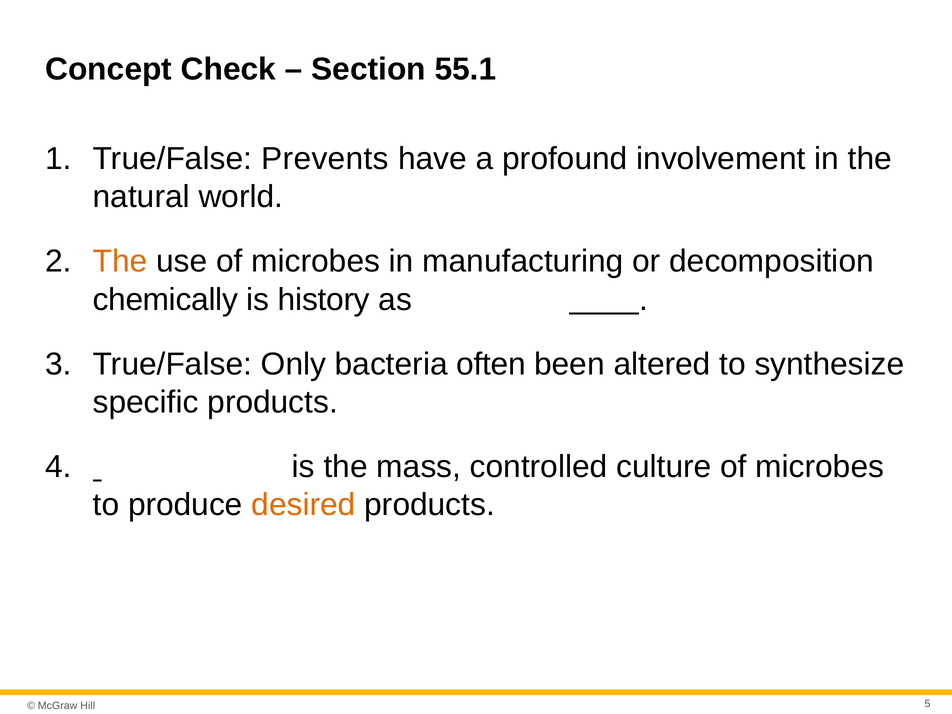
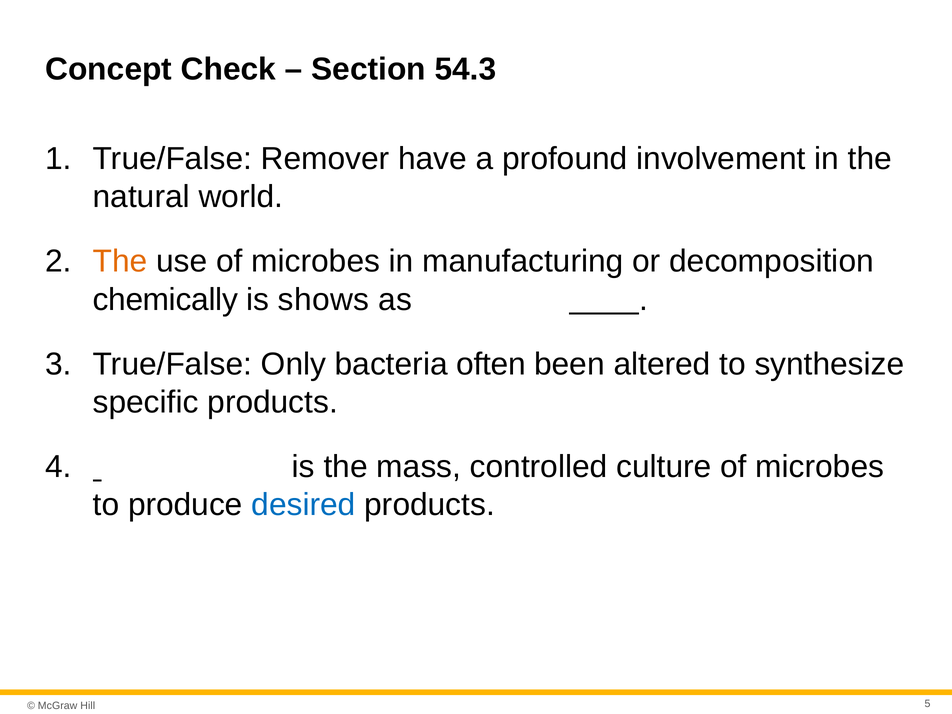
55.1: 55.1 -> 54.3 (466, 69)
Prevents: Prevents -> Remover (325, 159)
history: history -> shows (324, 300)
desired colour: orange -> blue (303, 505)
